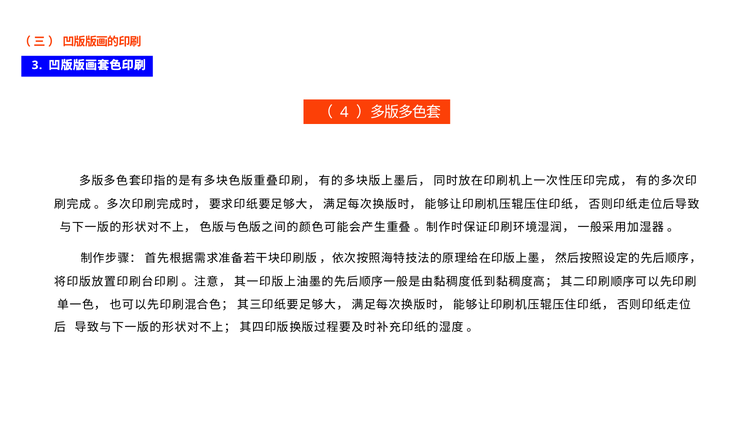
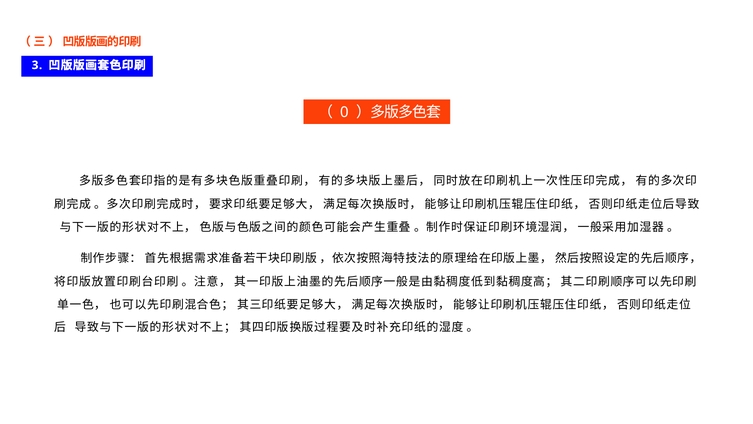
4: 4 -> 0 (344, 112)
